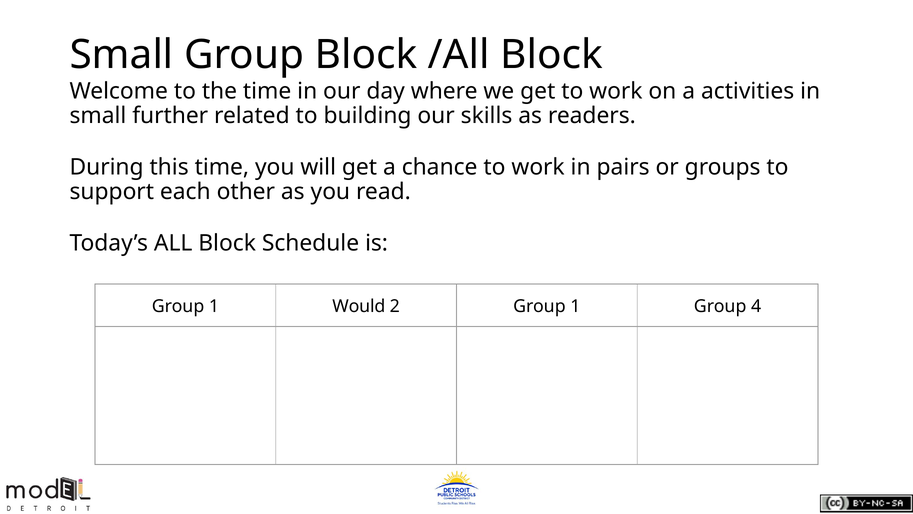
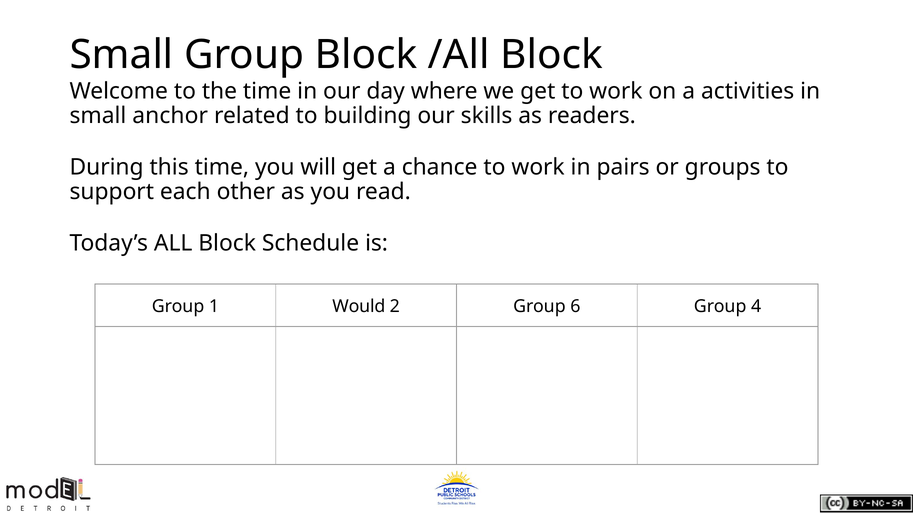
further: further -> anchor (170, 116)
2 Group 1: 1 -> 6 (575, 306)
